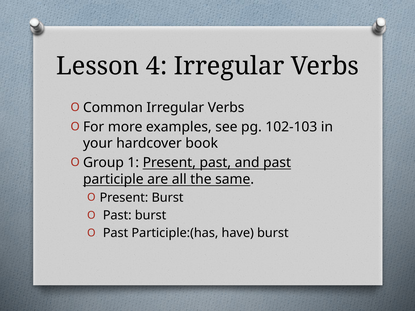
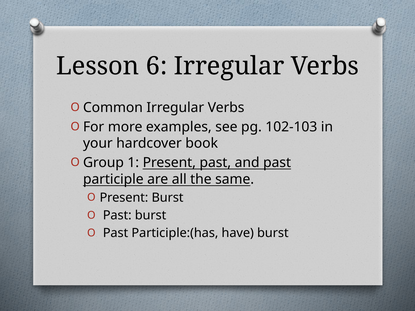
4: 4 -> 6 (157, 66)
